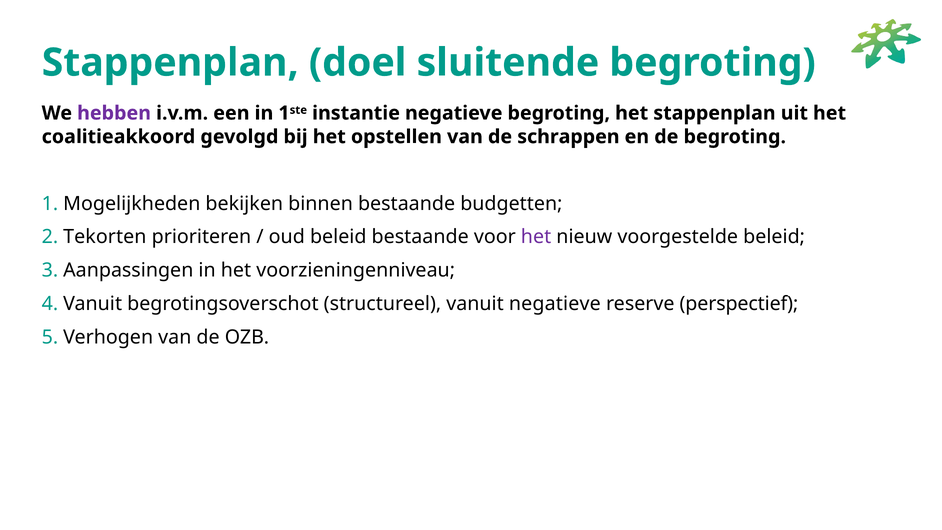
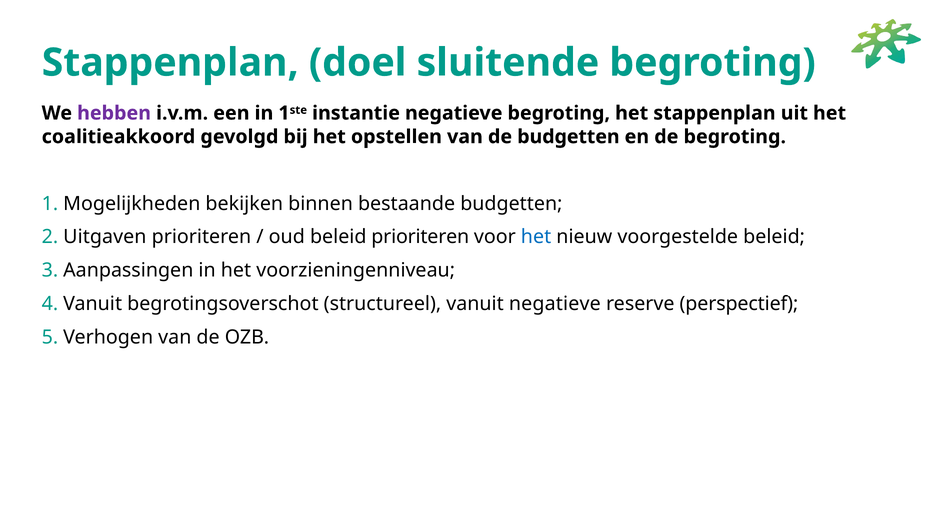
de schrappen: schrappen -> budgetten (568, 137)
Tekorten: Tekorten -> Uitgaven (105, 237)
beleid bestaande: bestaande -> prioriteren (420, 237)
het colour: purple -> blue (536, 237)
